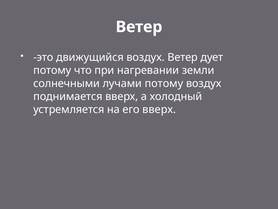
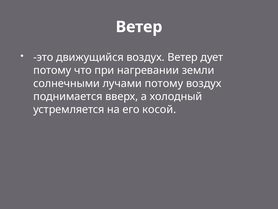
его вверх: вверх -> косой (159, 109)
